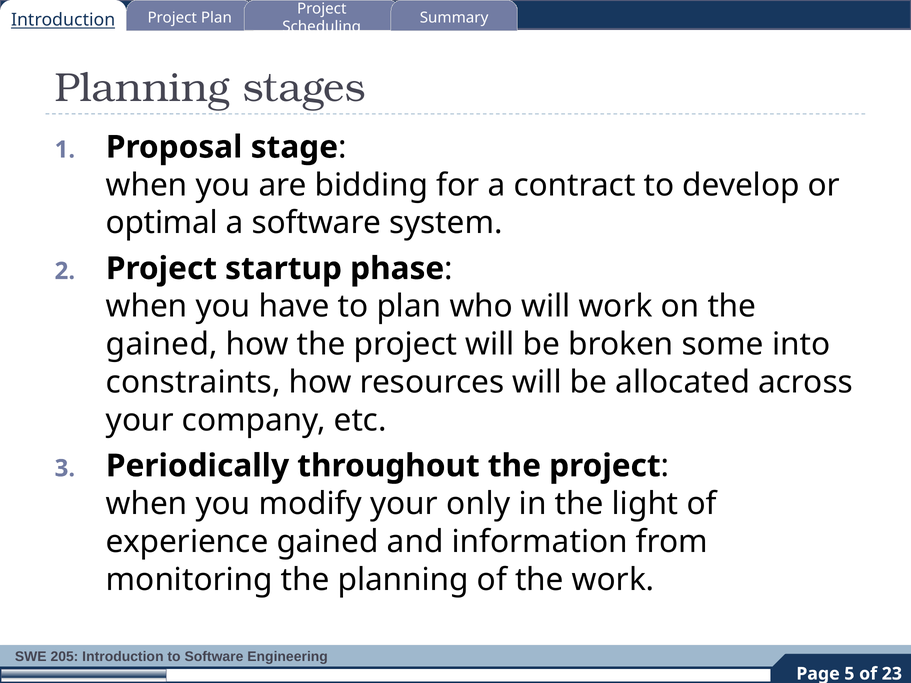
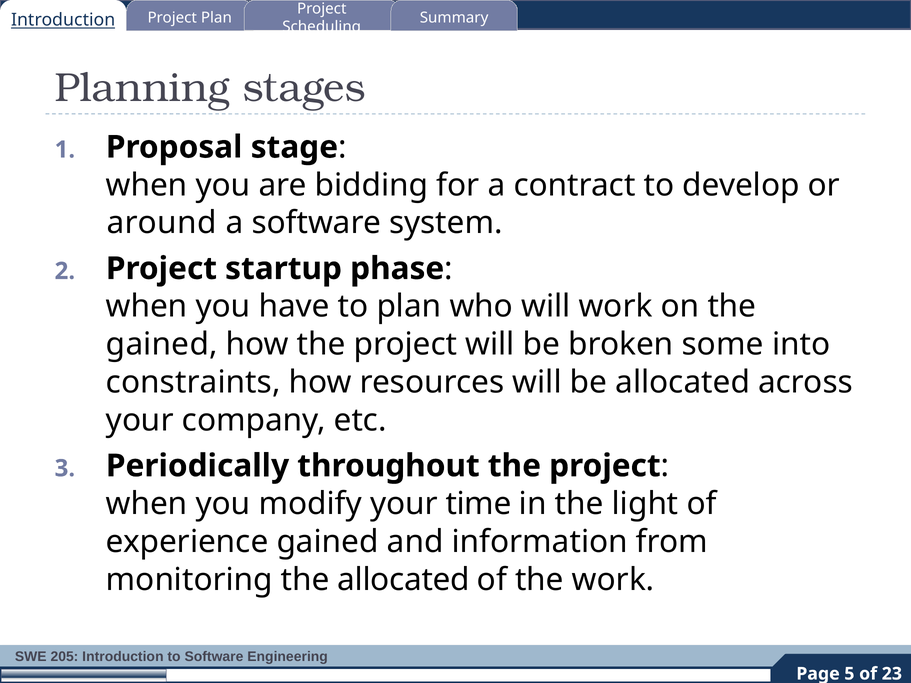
optimal: optimal -> around (162, 223)
only: only -> time (479, 504)
the planning: planning -> allocated (403, 580)
